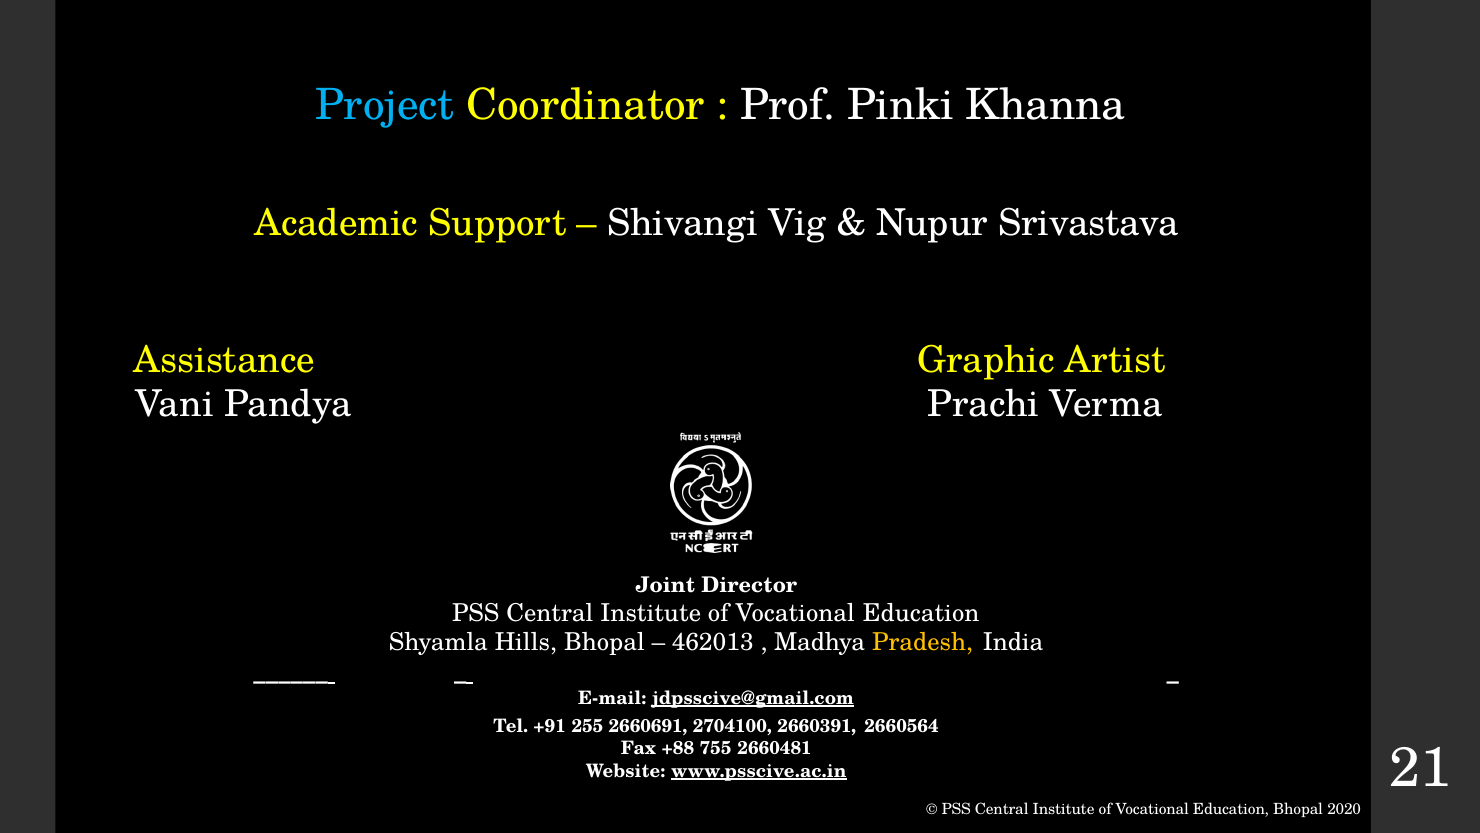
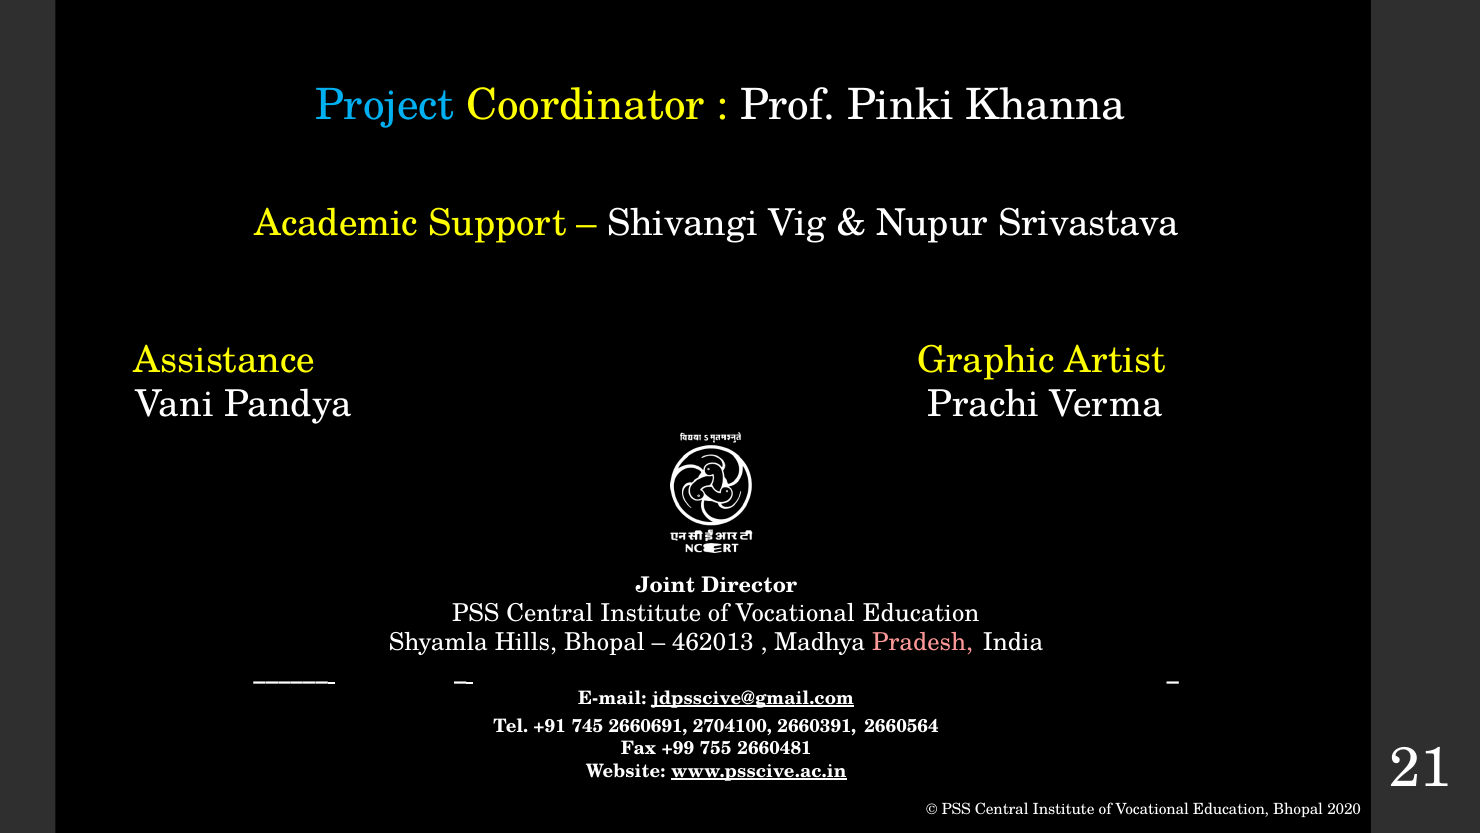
Pradesh colour: yellow -> pink (923, 642)
255: 255 -> 745 (587, 726)
+88: +88 -> +99 (678, 748)
